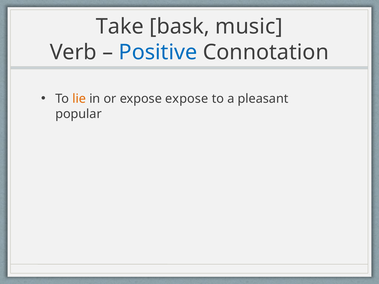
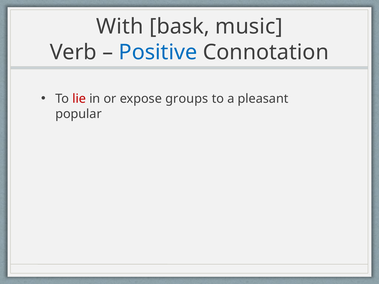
Take: Take -> With (120, 26)
lie colour: orange -> red (79, 99)
expose expose: expose -> groups (187, 99)
